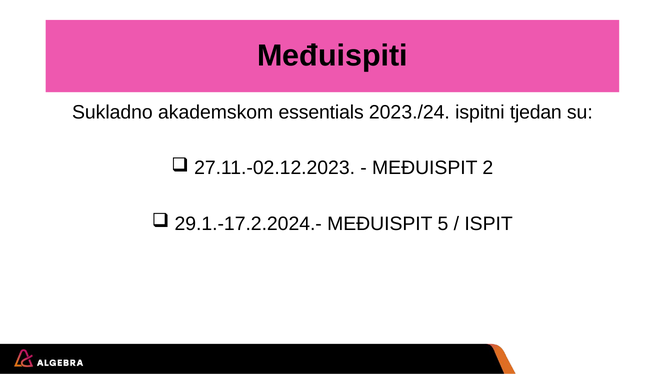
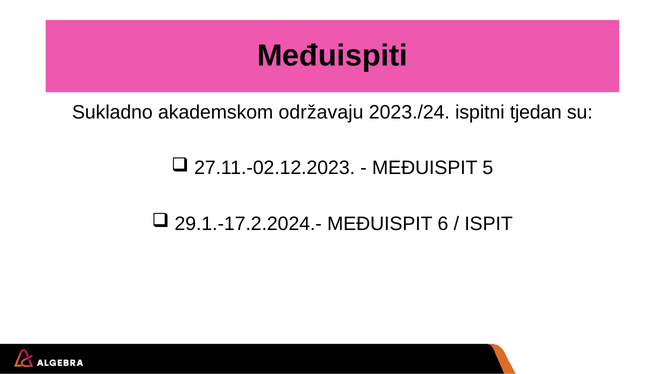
essentials: essentials -> održavaju (321, 112)
2: 2 -> 5 (488, 168)
5: 5 -> 6 (443, 224)
